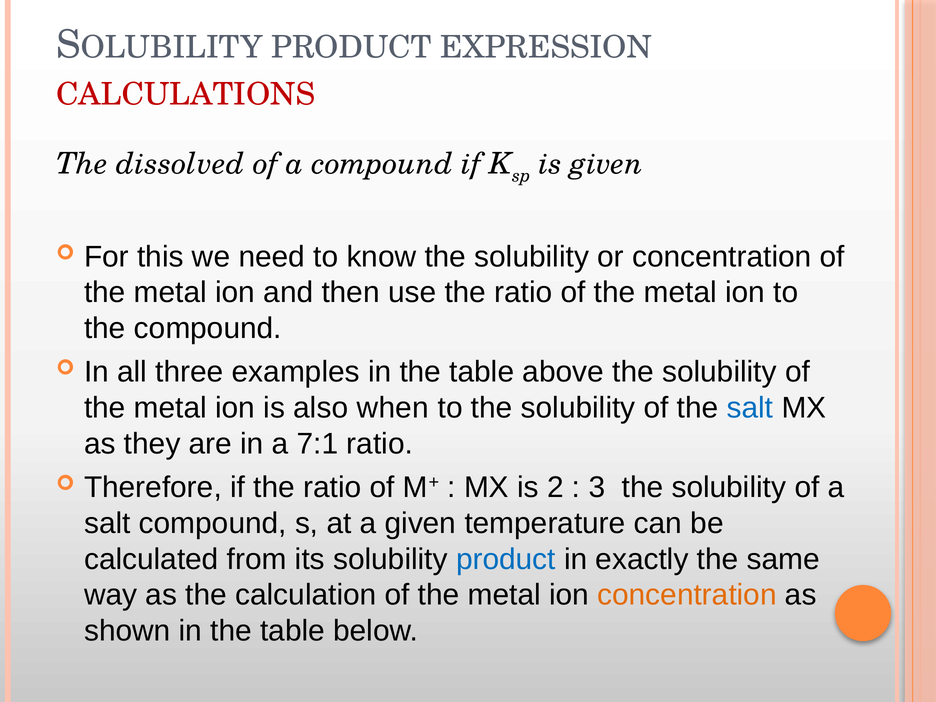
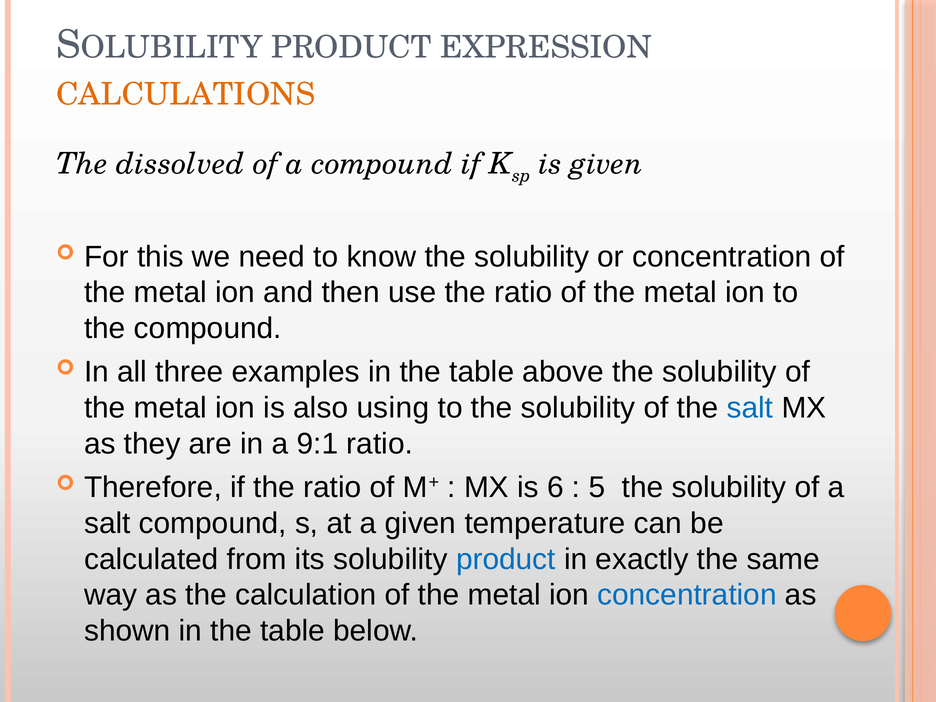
CALCULATIONS colour: red -> orange (186, 94)
when: when -> using (393, 408)
7:1: 7:1 -> 9:1 (317, 444)
2: 2 -> 6 (555, 487)
3: 3 -> 5 (597, 487)
concentration colour: orange -> blue (687, 595)
